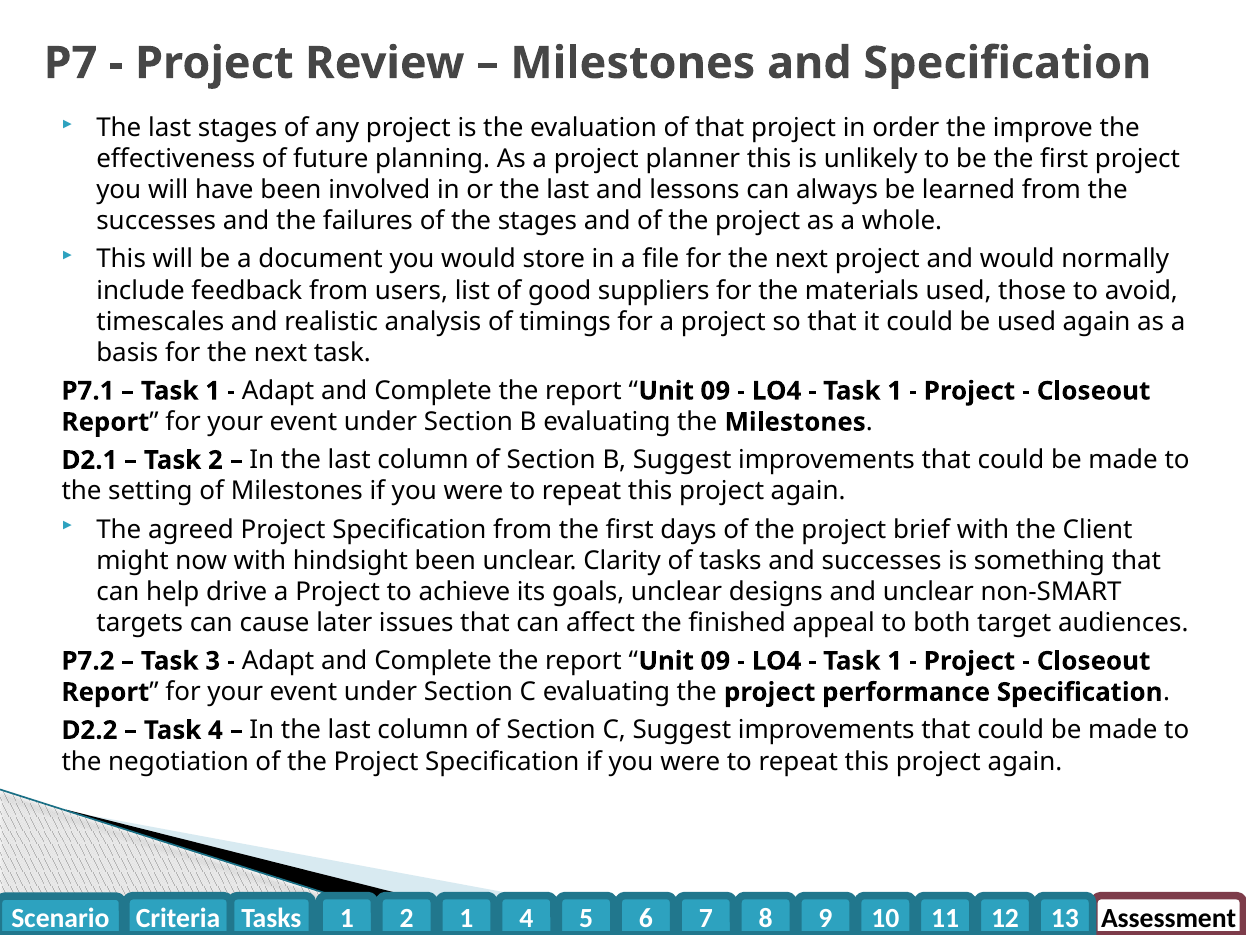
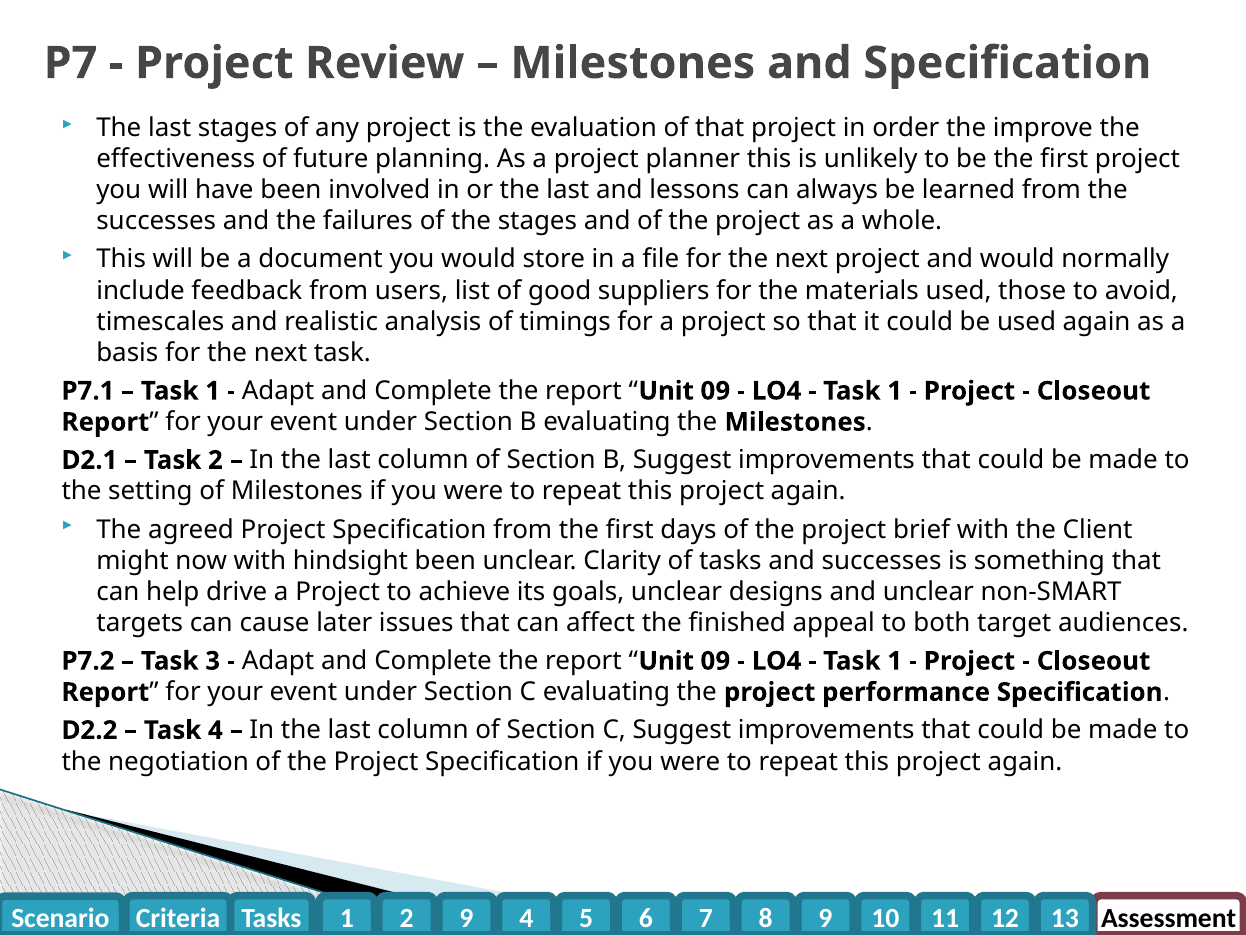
2 1: 1 -> 9 (466, 918)
